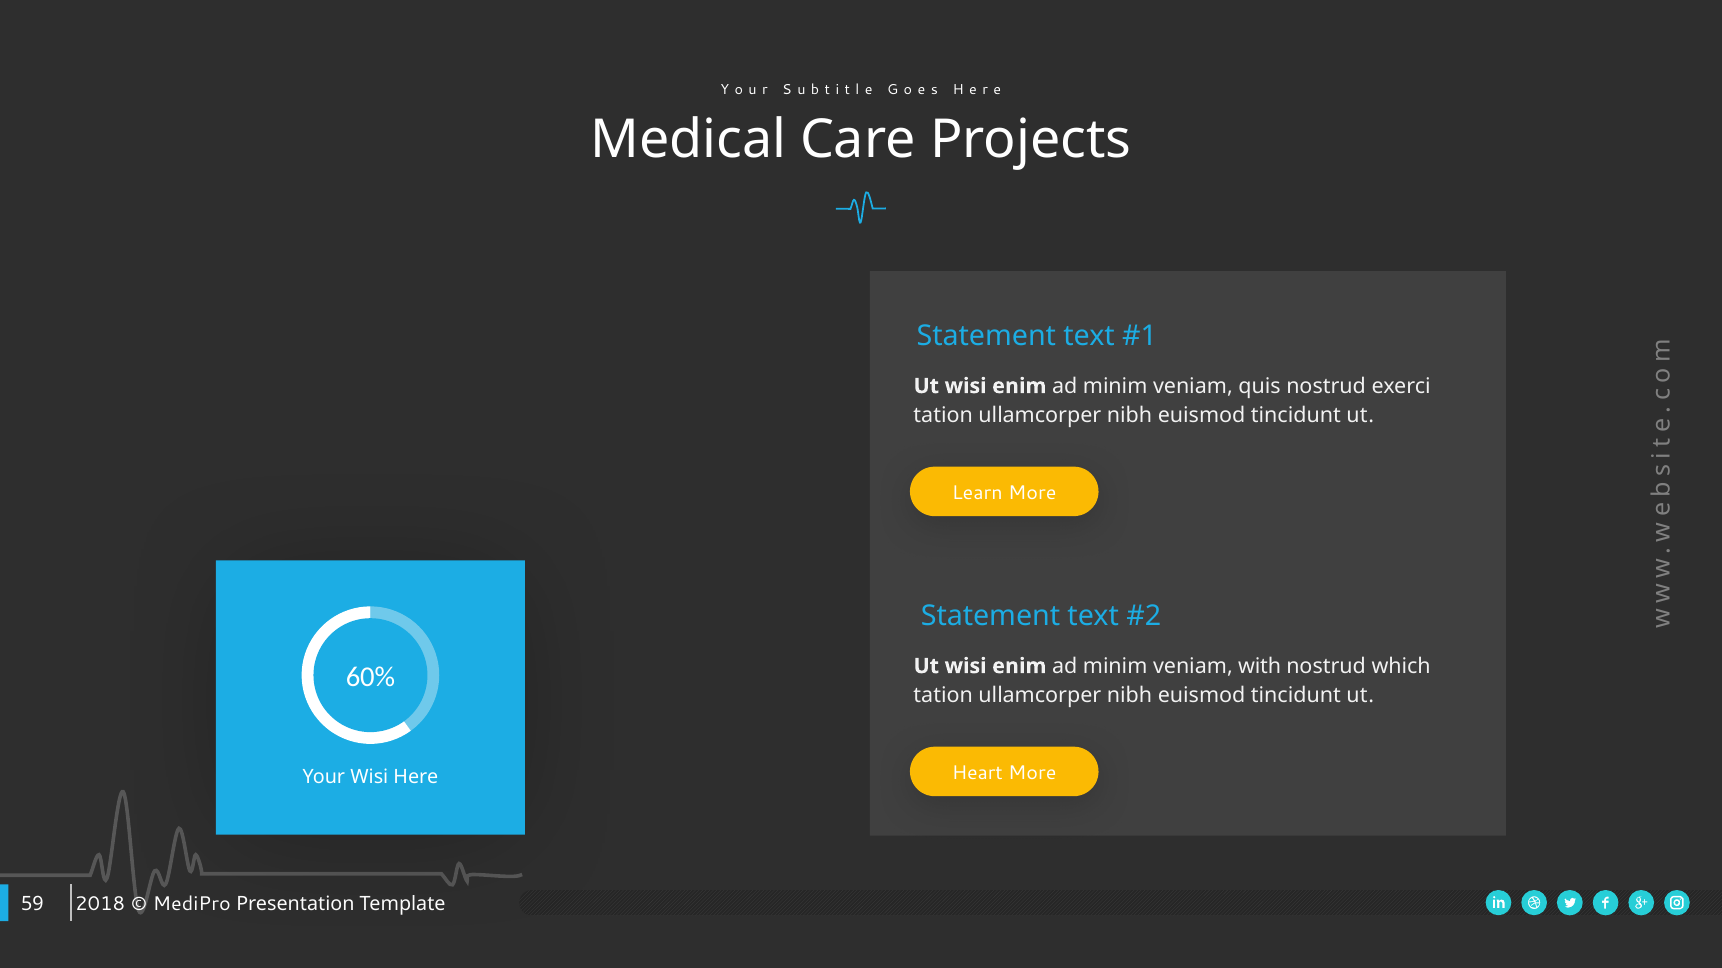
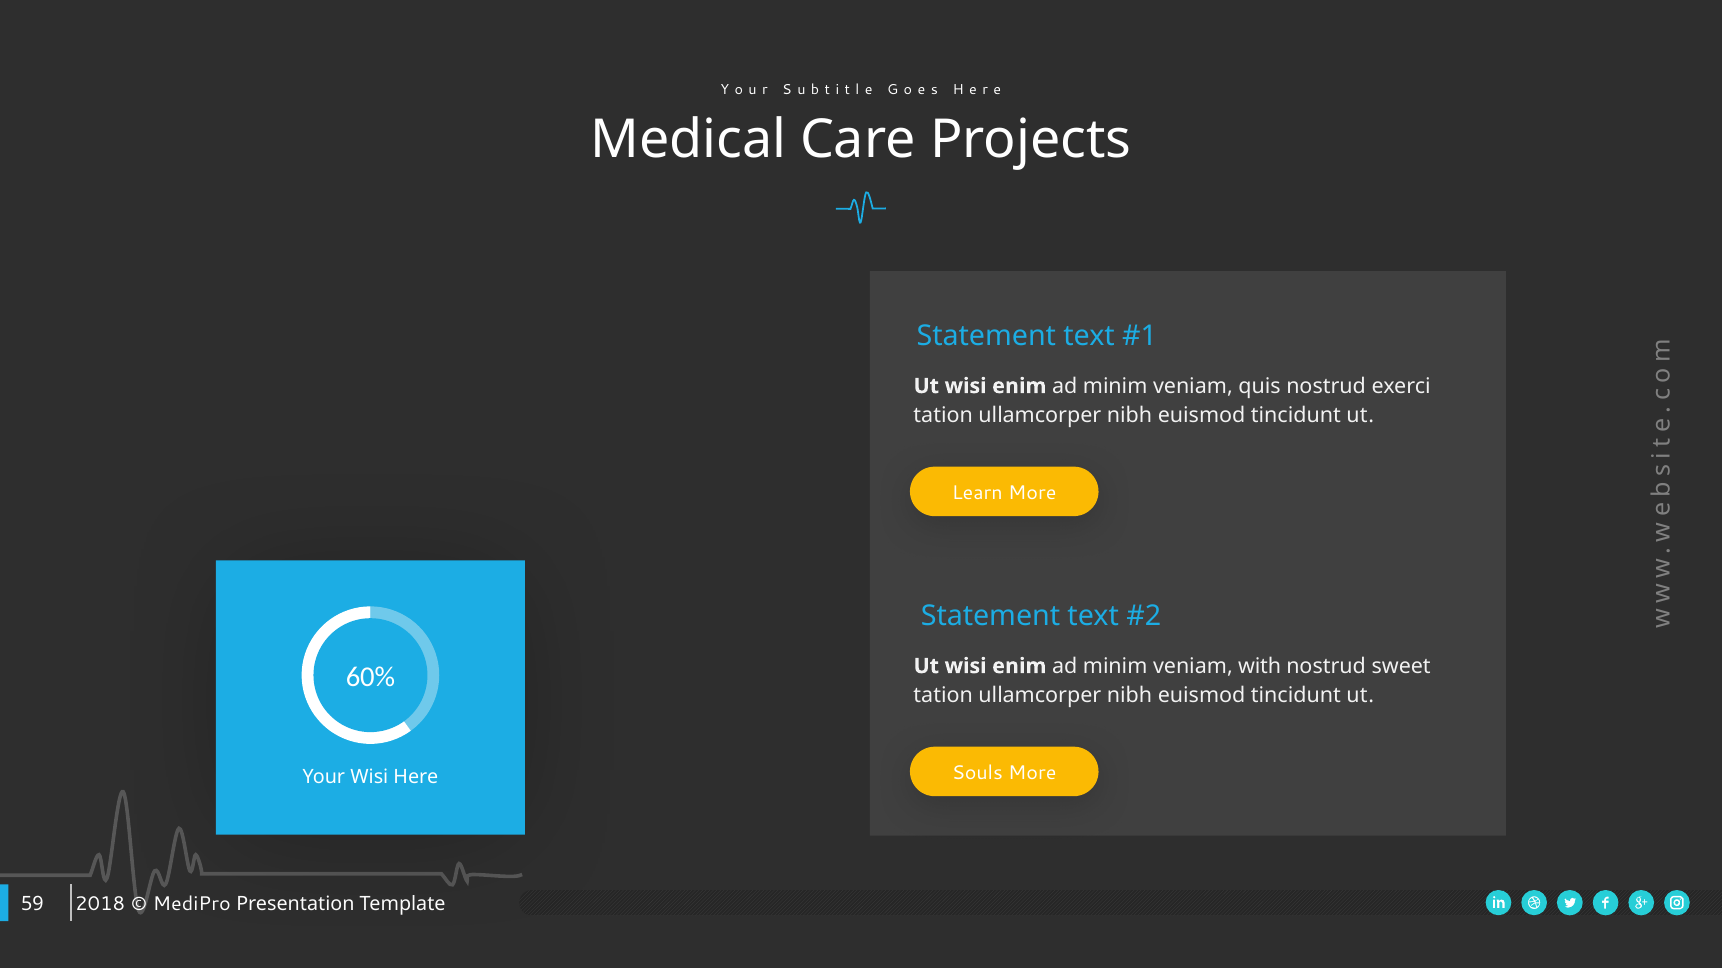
which: which -> sweet (1401, 667)
Heart: Heart -> Souls (977, 773)
